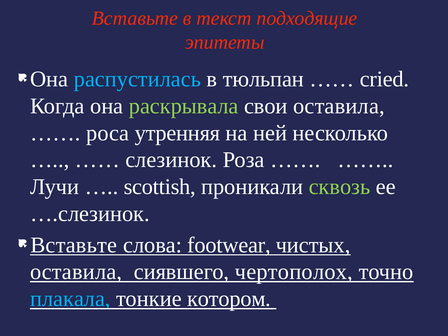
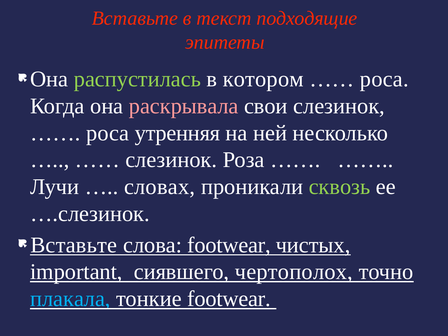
распустилась colour: light blue -> light green (137, 79)
тюльпан: тюльпан -> котором (263, 79)
cried: cried -> роса (384, 79)
раскрывала colour: light green -> pink (184, 106)
свои оставила: оставила -> слезинок (339, 106)
scottish: scottish -> словах (160, 187)
оставила: оставила -> important (76, 272)
тонкие котором: котором -> footwear (229, 299)
